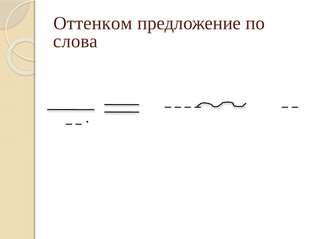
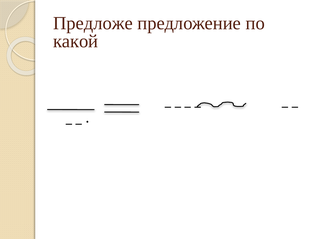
Оттенком: Оттенком -> Предложе (93, 23)
слова: слова -> какой (76, 41)
